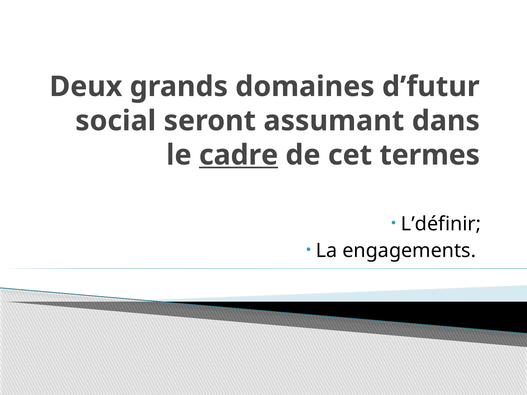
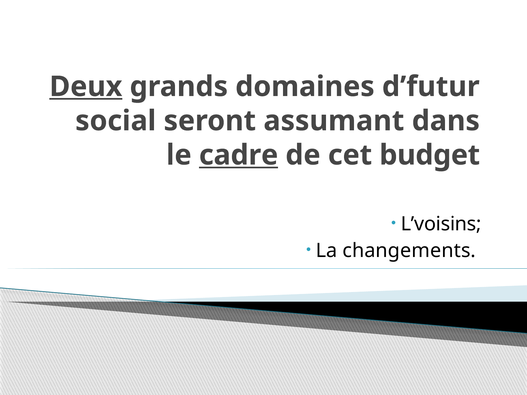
Deux underline: none -> present (86, 87)
termes: termes -> budget (430, 155)
L’définir: L’définir -> L’voisins (441, 224)
engagements: engagements -> changements (409, 251)
